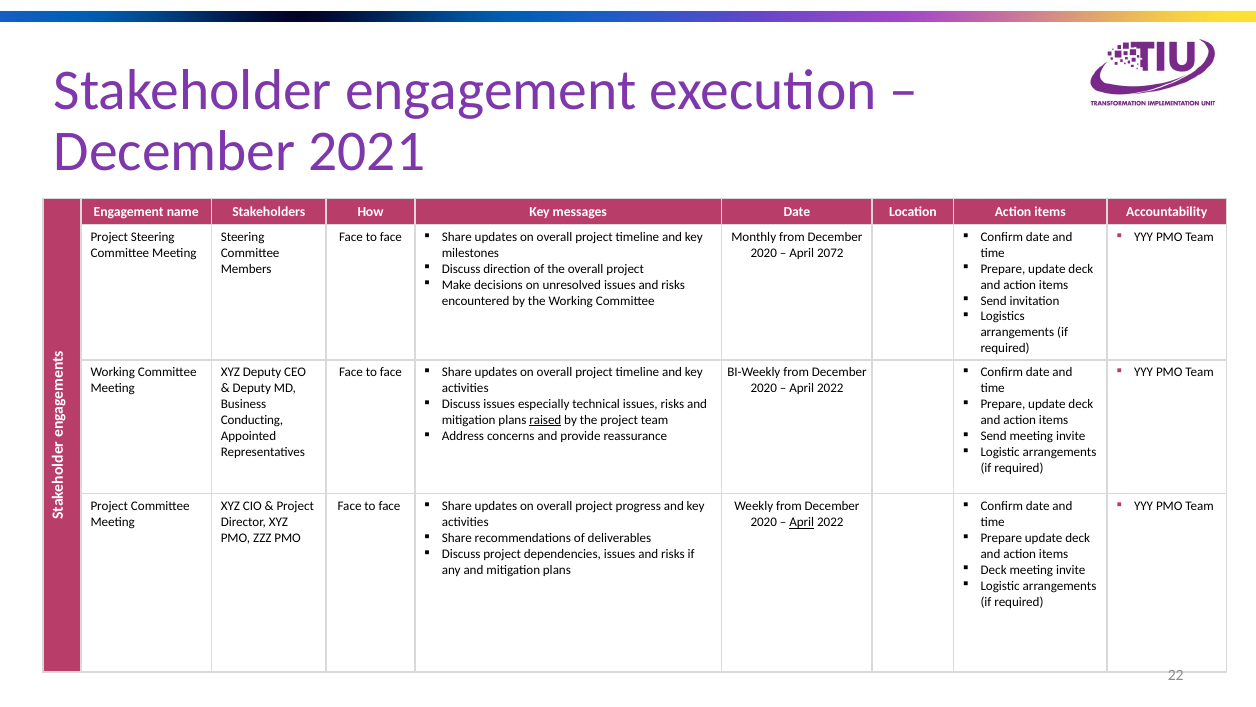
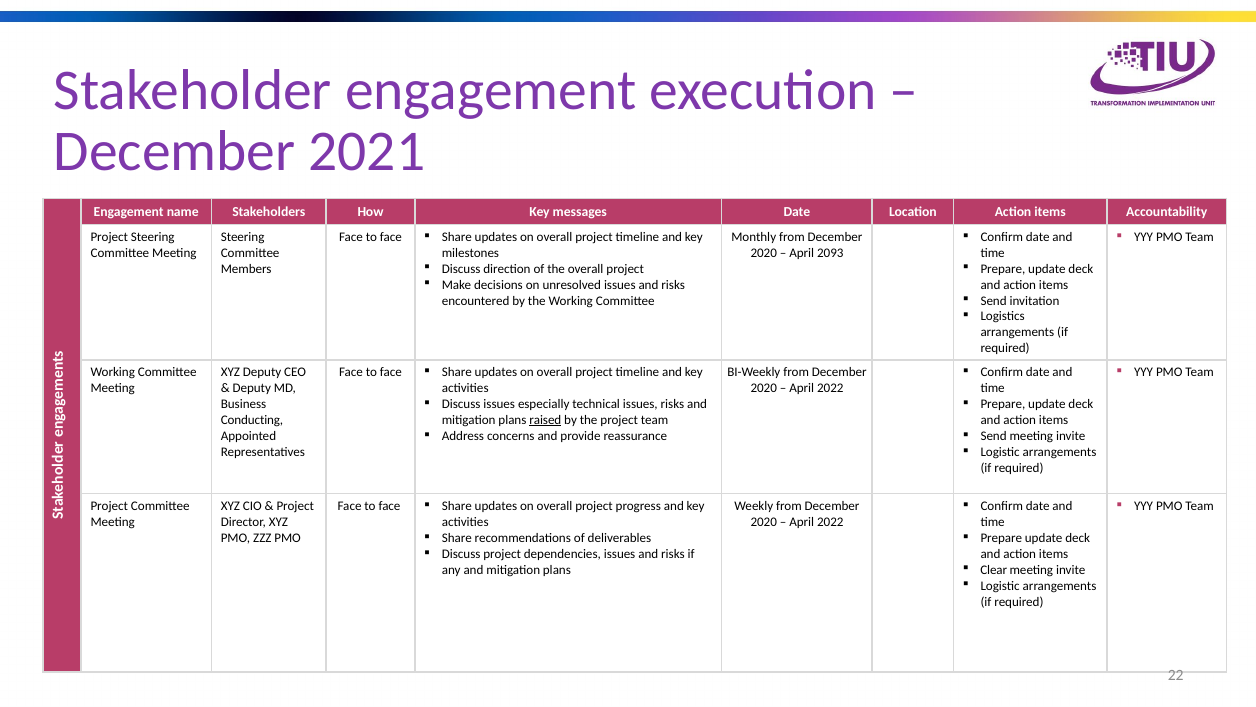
2072: 2072 -> 2093 (830, 253)
April underline: present -> none (802, 522)
Deck: Deck -> Clear (994, 570)
